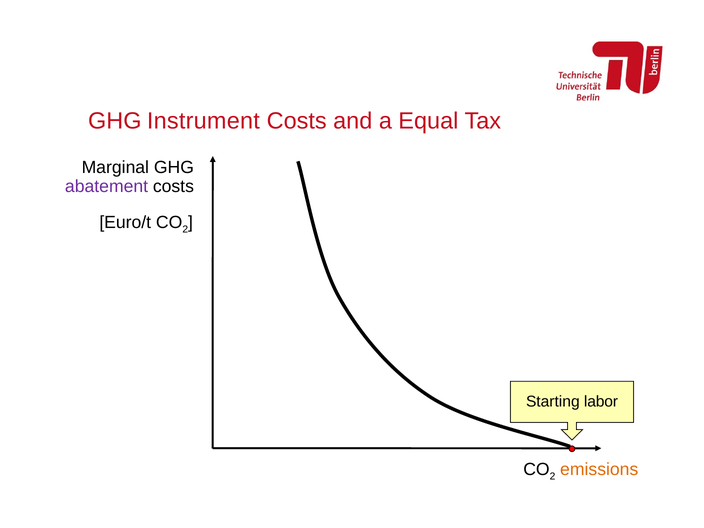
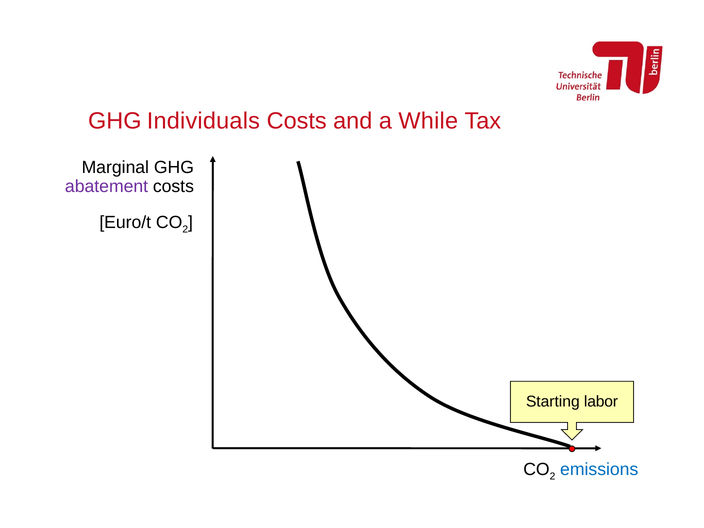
Instrument: Instrument -> Individuals (203, 121)
Equal: Equal -> While (428, 121)
emissions colour: orange -> blue (599, 469)
